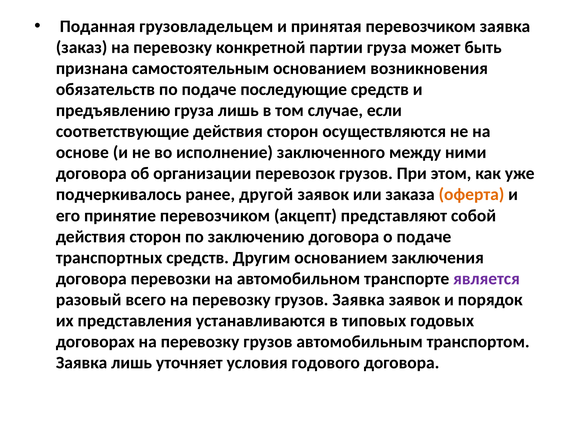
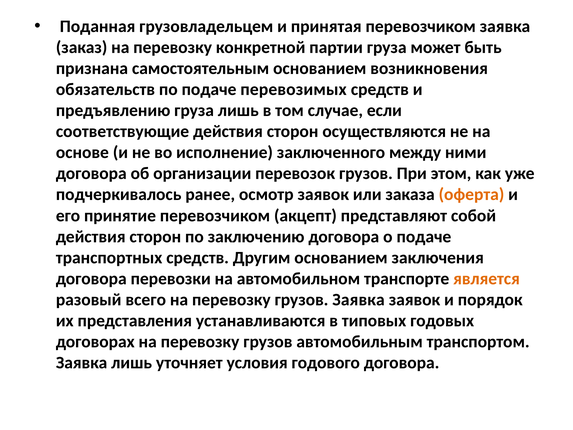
последующие: последующие -> перевозимых (294, 89)
другой: другой -> осмотр (266, 194)
является colour: purple -> orange (487, 278)
